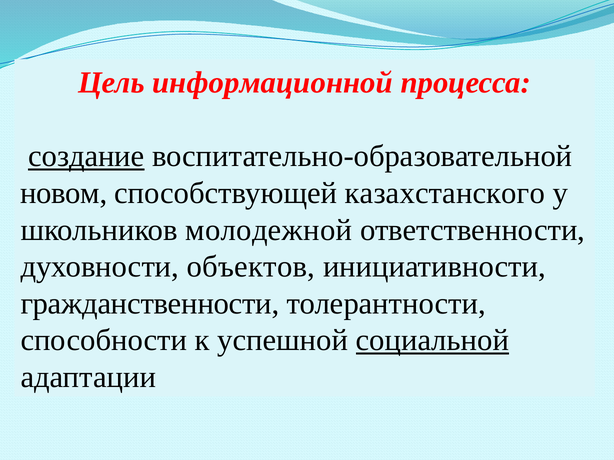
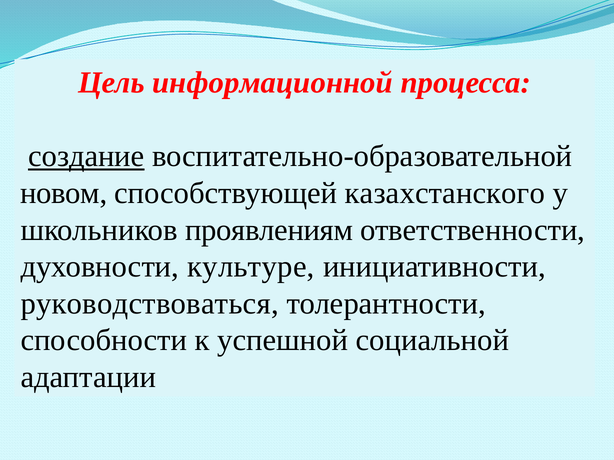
молодежной: молодежной -> проявлениям (269, 230)
объектов: объектов -> культуре (251, 267)
гражданственности: гражданственности -> руководствоваться (150, 304)
социальной underline: present -> none (432, 341)
